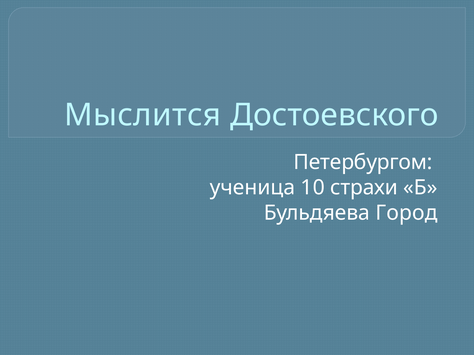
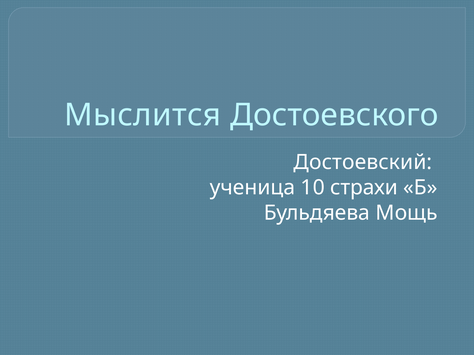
Петербургом: Петербургом -> Достоевский (363, 163)
Город: Город -> Мощь (407, 213)
